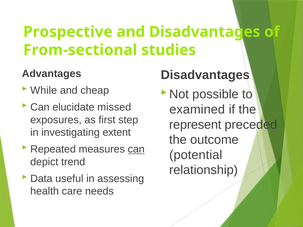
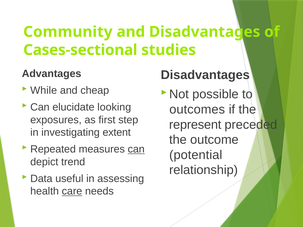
Prospective: Prospective -> Community (68, 32)
From-sectional: From-sectional -> Cases-sectional (80, 50)
missed: missed -> looking (114, 107)
examined: examined -> outcomes (197, 110)
care underline: none -> present (72, 191)
